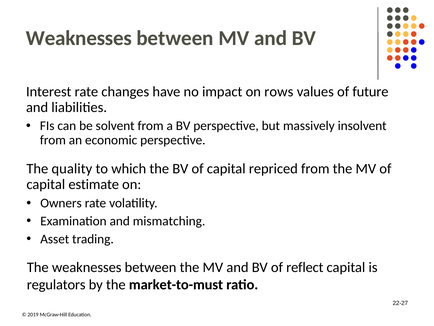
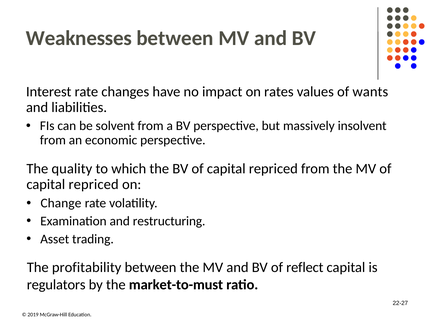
rows: rows -> rates (279, 92)
future: future -> wants (370, 92)
estimate: estimate -> repriced (94, 184)
Owners: Owners -> Change (61, 203)
mismatching: mismatching -> restructuring (169, 221)
The weaknesses: weaknesses -> profitability (87, 267)
